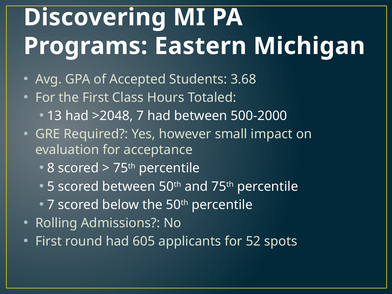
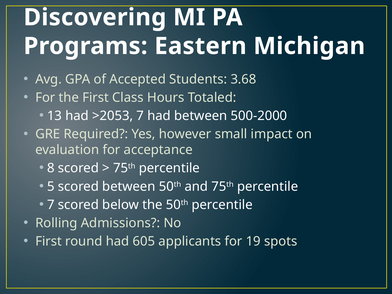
>2048: >2048 -> >2053 (113, 116)
52: 52 -> 19 (253, 241)
